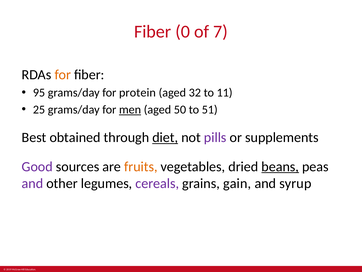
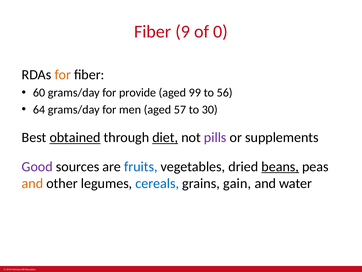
0: 0 -> 9 (183, 31)
7: 7 -> 0 (221, 31)
95: 95 -> 60 (39, 93)
protein: protein -> provide (138, 93)
32: 32 -> 99 (195, 93)
11: 11 -> 56 (225, 93)
25: 25 -> 64 (39, 109)
men underline: present -> none (130, 109)
50: 50 -> 57 (180, 109)
51: 51 -> 30 (210, 109)
obtained underline: none -> present (75, 137)
fruits colour: orange -> blue (141, 166)
and colour: purple -> orange (32, 183)
cereals colour: purple -> blue (157, 183)
syrup: syrup -> water (295, 183)
